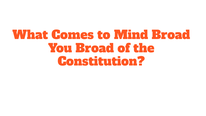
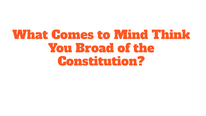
Mind Broad: Broad -> Think (171, 35)
